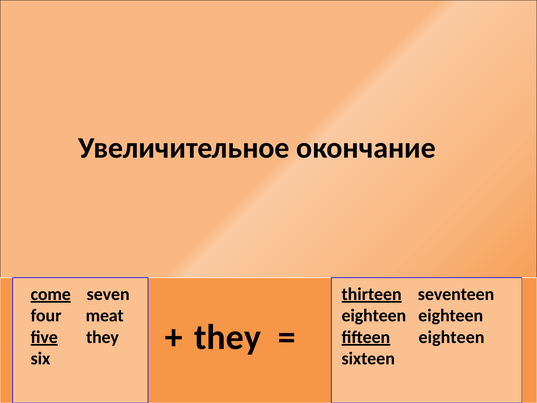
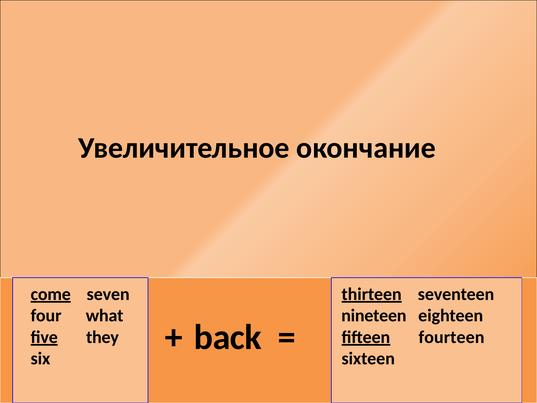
meat: meat -> what (105, 316)
eighteen: eighteen -> nineteen (374, 316)
they: they -> back (228, 337)
fifteen eighteen: eighteen -> fourteen (451, 337)
